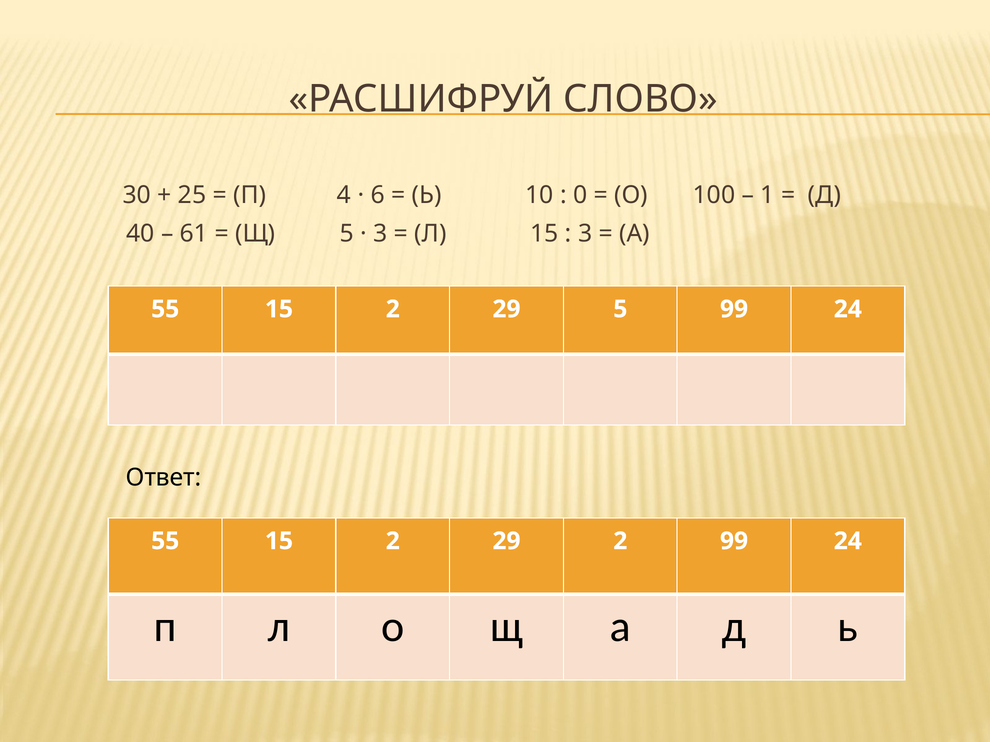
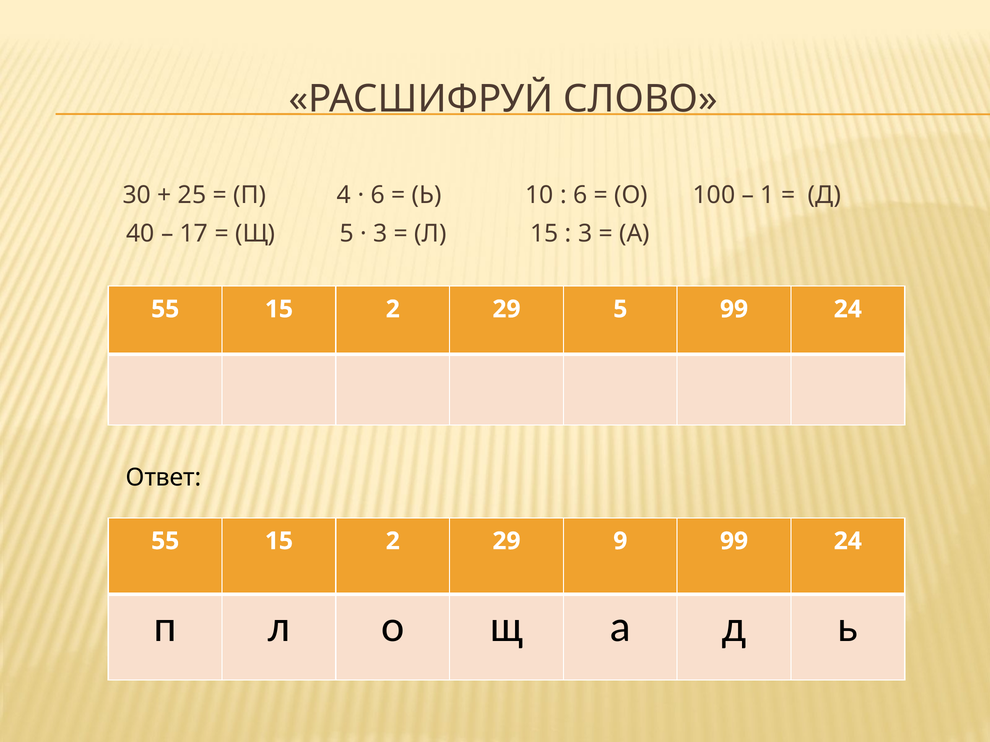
0: 0 -> 6 (580, 195)
61: 61 -> 17 (194, 234)
29 2: 2 -> 9 (620, 541)
